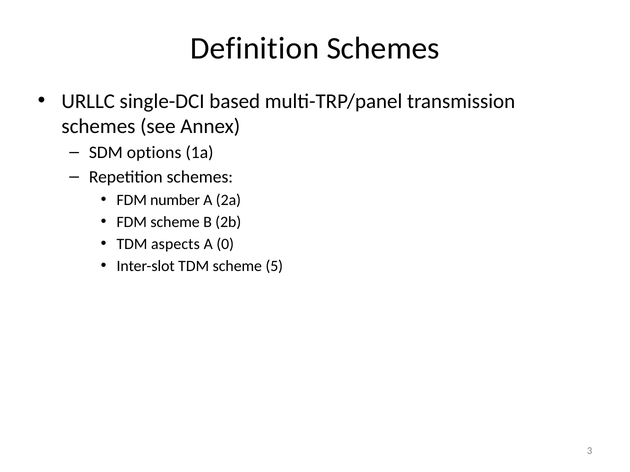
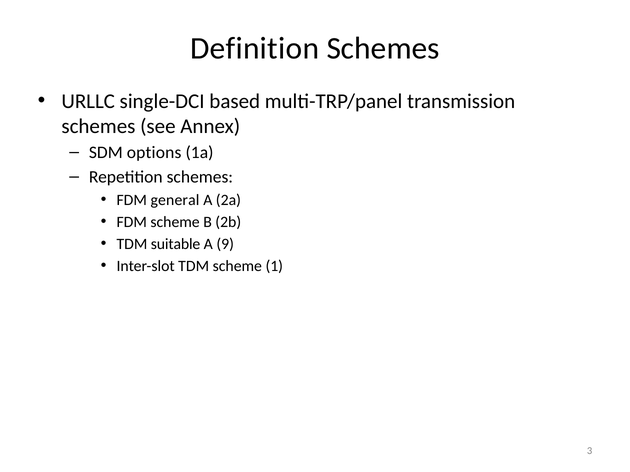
number: number -> general (175, 200)
aspects: aspects -> suitable (176, 244)
0: 0 -> 9 (225, 244)
5: 5 -> 1 (274, 266)
